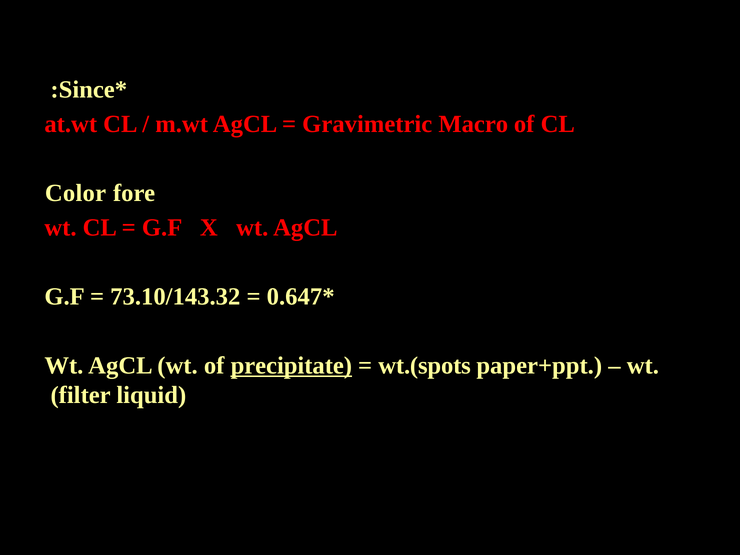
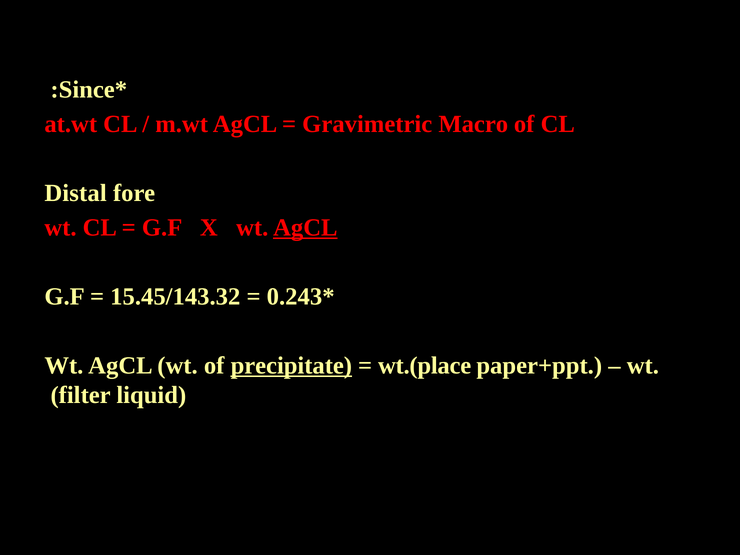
Color: Color -> Distal (76, 193)
AgCL underline: none -> present (305, 228)
73.10/143.32: 73.10/143.32 -> 15.45/143.32 (175, 297)
0.647: 0.647 -> 0.243 (294, 297)
wt.(spots: wt.(spots -> wt.(place (425, 366)
